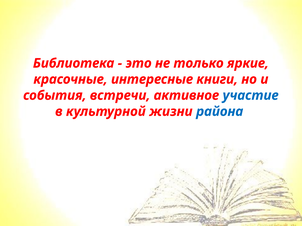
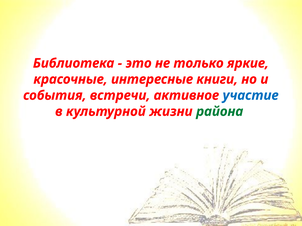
района colour: blue -> green (220, 112)
